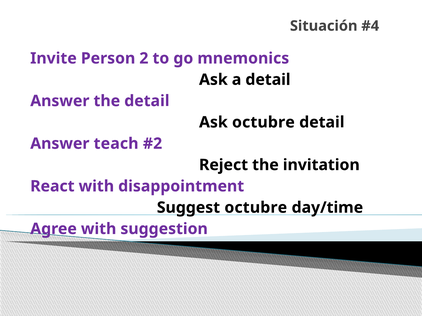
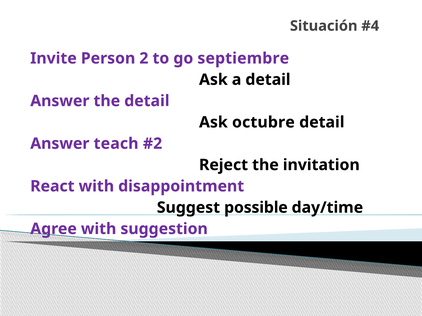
mnemonics: mnemonics -> septiembre (243, 58)
Suggest octubre: octubre -> possible (256, 208)
